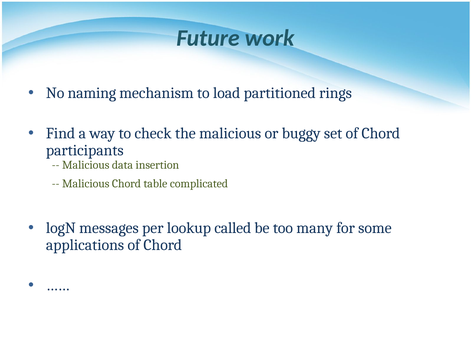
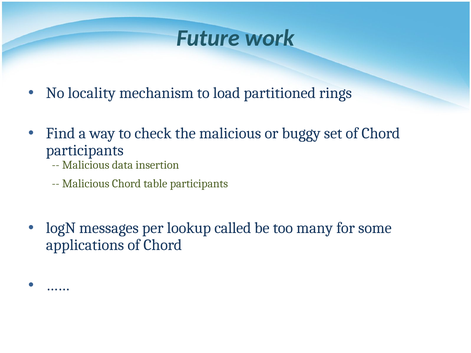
naming: naming -> locality (92, 93)
table complicated: complicated -> participants (199, 184)
